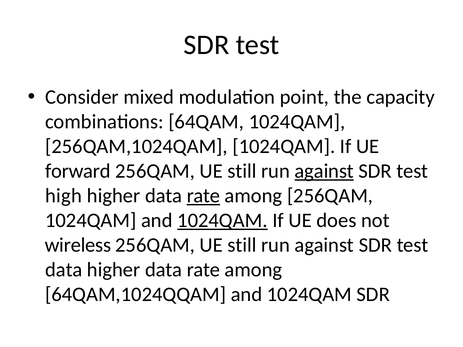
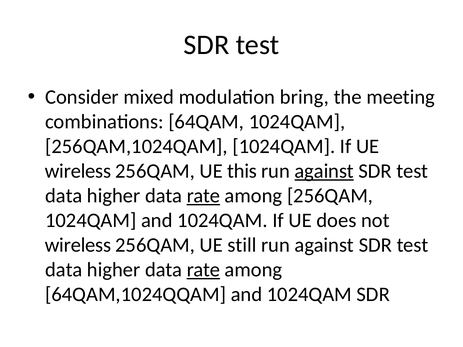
point: point -> bring (304, 97)
capacity: capacity -> meeting (401, 97)
forward: forward -> wireless (78, 171)
still: still -> this (242, 171)
high: high -> data (64, 196)
1024QAM underline: present -> none (222, 221)
rate underline: none -> present (203, 270)
